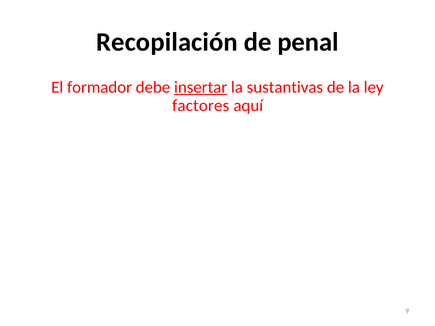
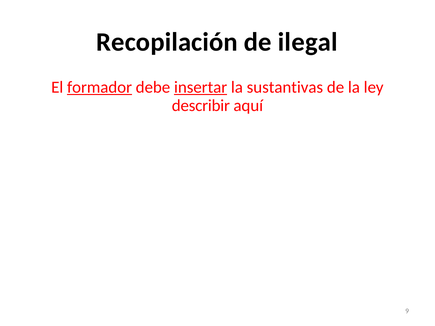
penal: penal -> ilegal (308, 42)
formador underline: none -> present (100, 87)
factores: factores -> describir (201, 106)
